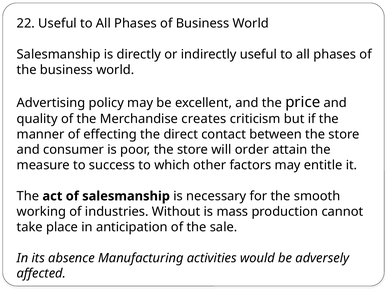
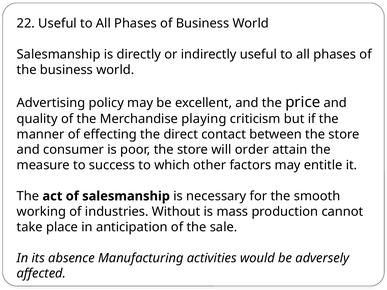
creates: creates -> playing (204, 119)
